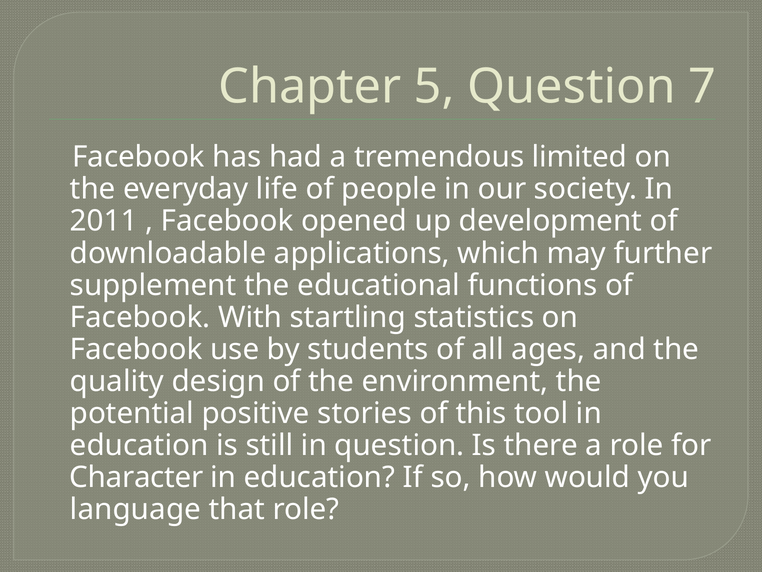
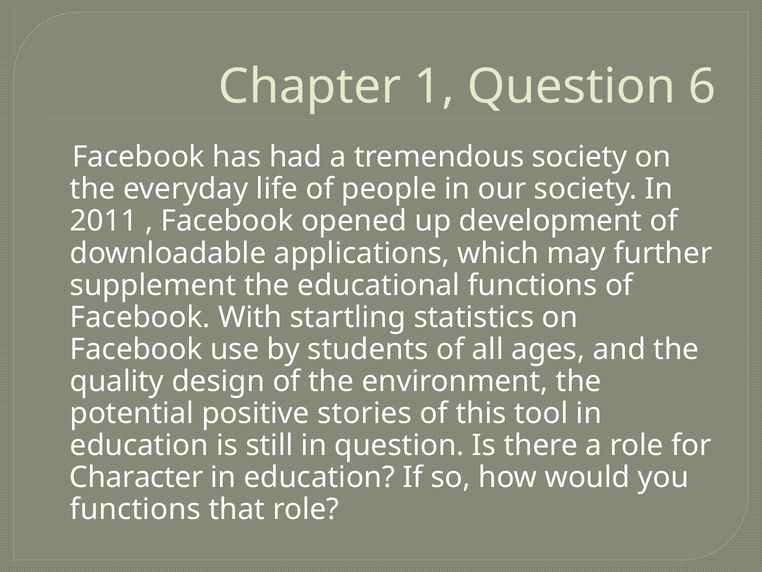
5: 5 -> 1 (434, 87)
7: 7 -> 6 (702, 87)
tremendous limited: limited -> society (580, 157)
language: language -> functions (135, 509)
